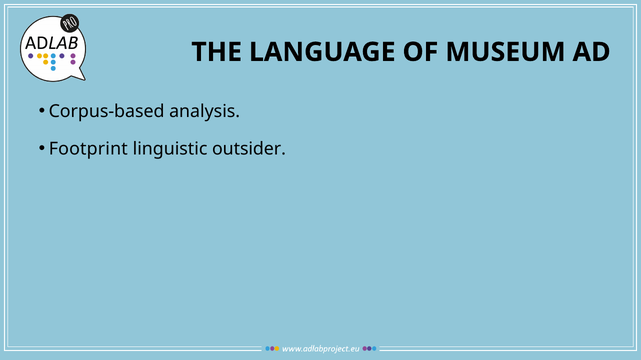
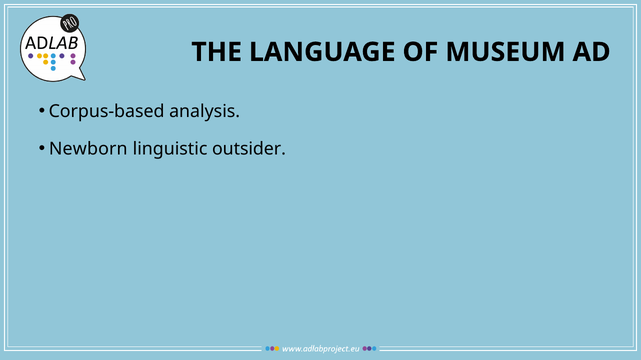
Footprint: Footprint -> Newborn (88, 149)
